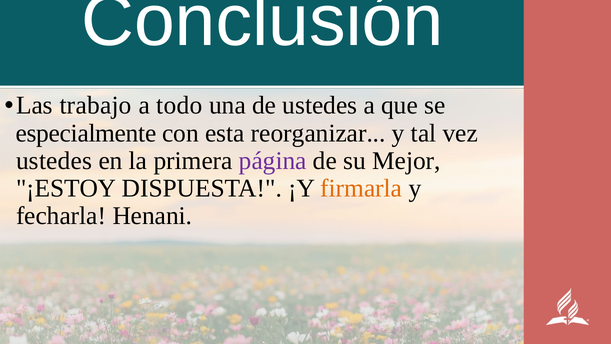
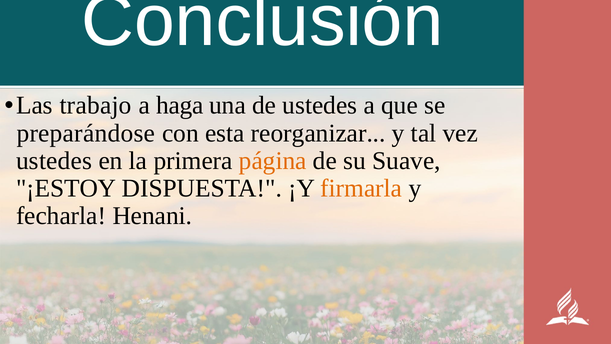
todo: todo -> haga (180, 105)
especialmente: especialmente -> preparándose (86, 133)
página colour: purple -> orange (273, 160)
Mejor: Mejor -> Suave (406, 160)
